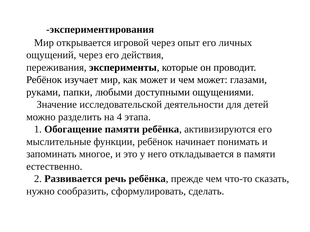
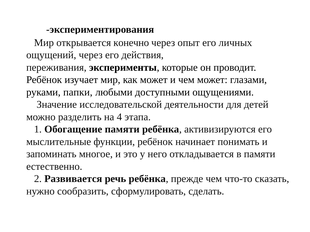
игровой: игровой -> конечно (131, 43)
